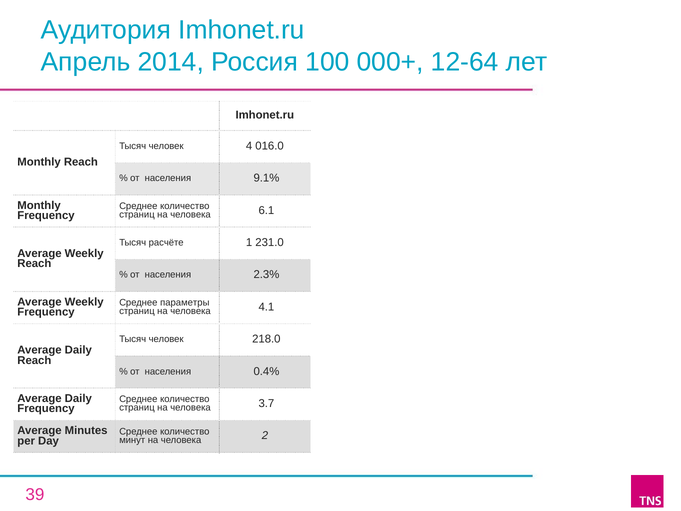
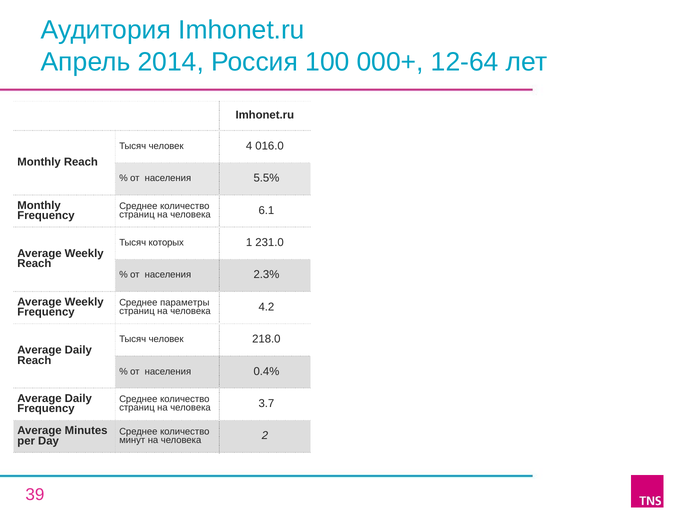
9.1%: 9.1% -> 5.5% (266, 178)
расчёте: расчёте -> которых (166, 243)
4.1: 4.1 -> 4.2 (266, 307)
